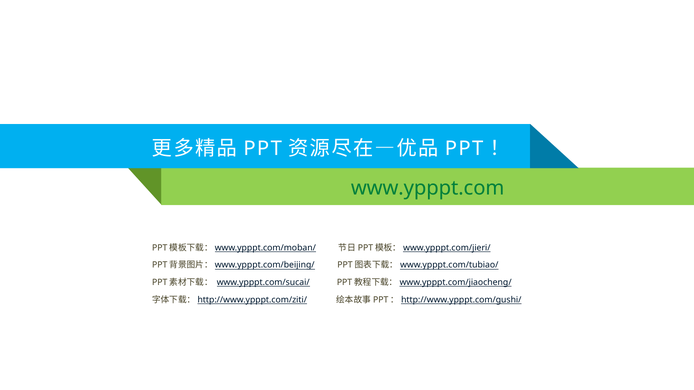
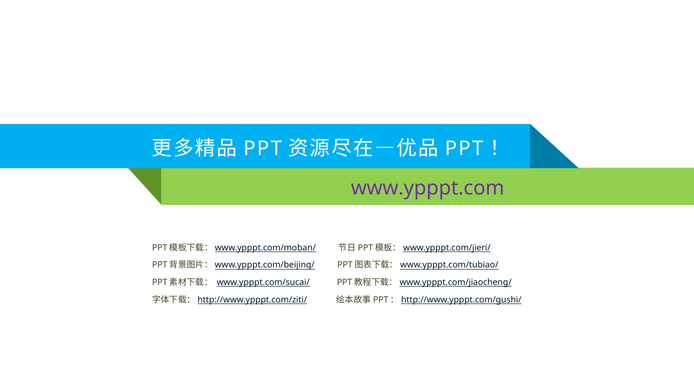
www.ypppt.com colour: green -> purple (428, 188)
